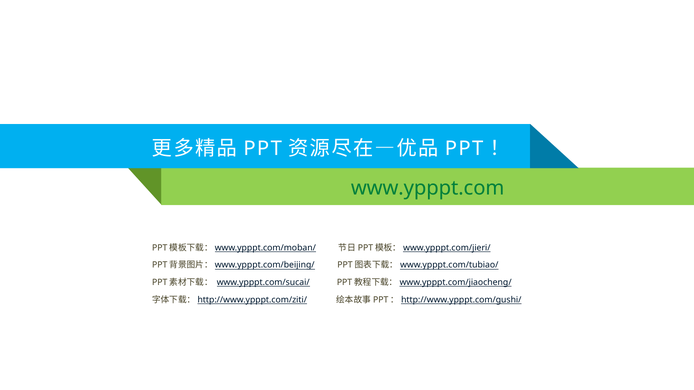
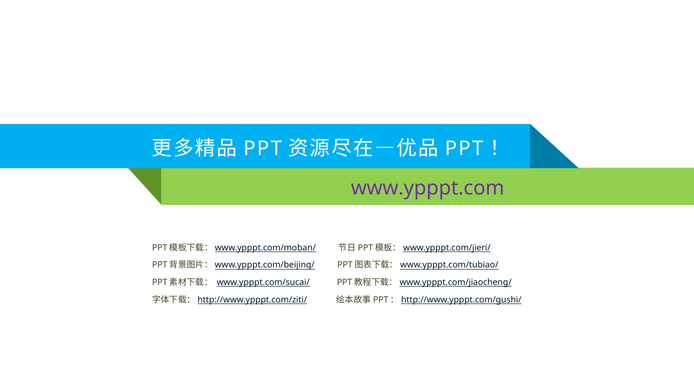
www.ypppt.com colour: green -> purple (428, 188)
